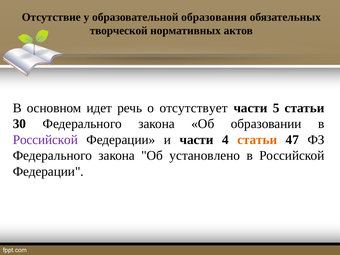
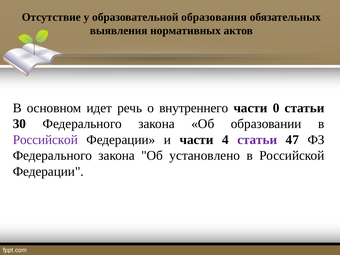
творческой: творческой -> выявления (119, 31)
отсутствует: отсутствует -> внутреннего (194, 108)
5: 5 -> 0 (276, 108)
статьи colour: orange -> purple (257, 140)
